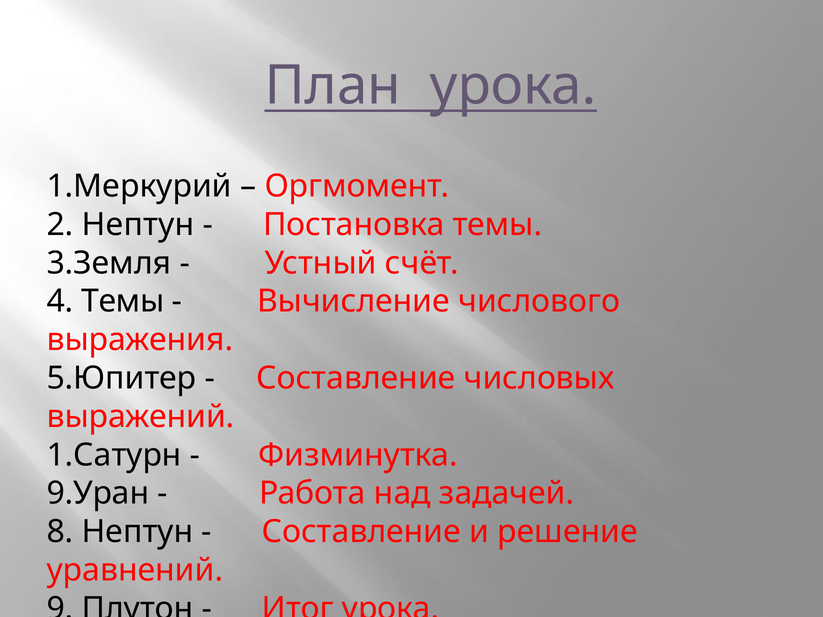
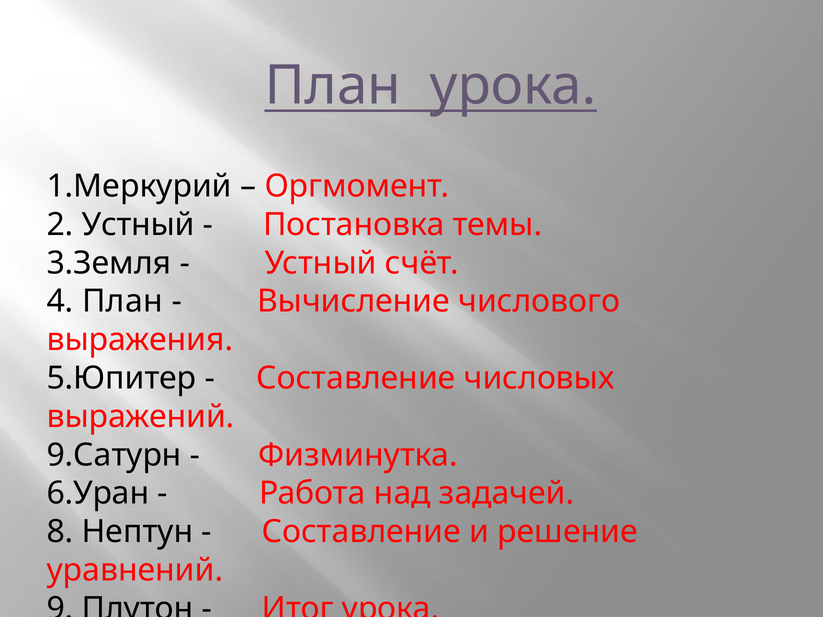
2 Нептун: Нептун -> Устный (138, 225)
4 Темы: Темы -> План (123, 301)
1.Сатурн: 1.Сатурн -> 9.Сатурн (114, 455)
9.Уран: 9.Уран -> 6.Уран (98, 494)
